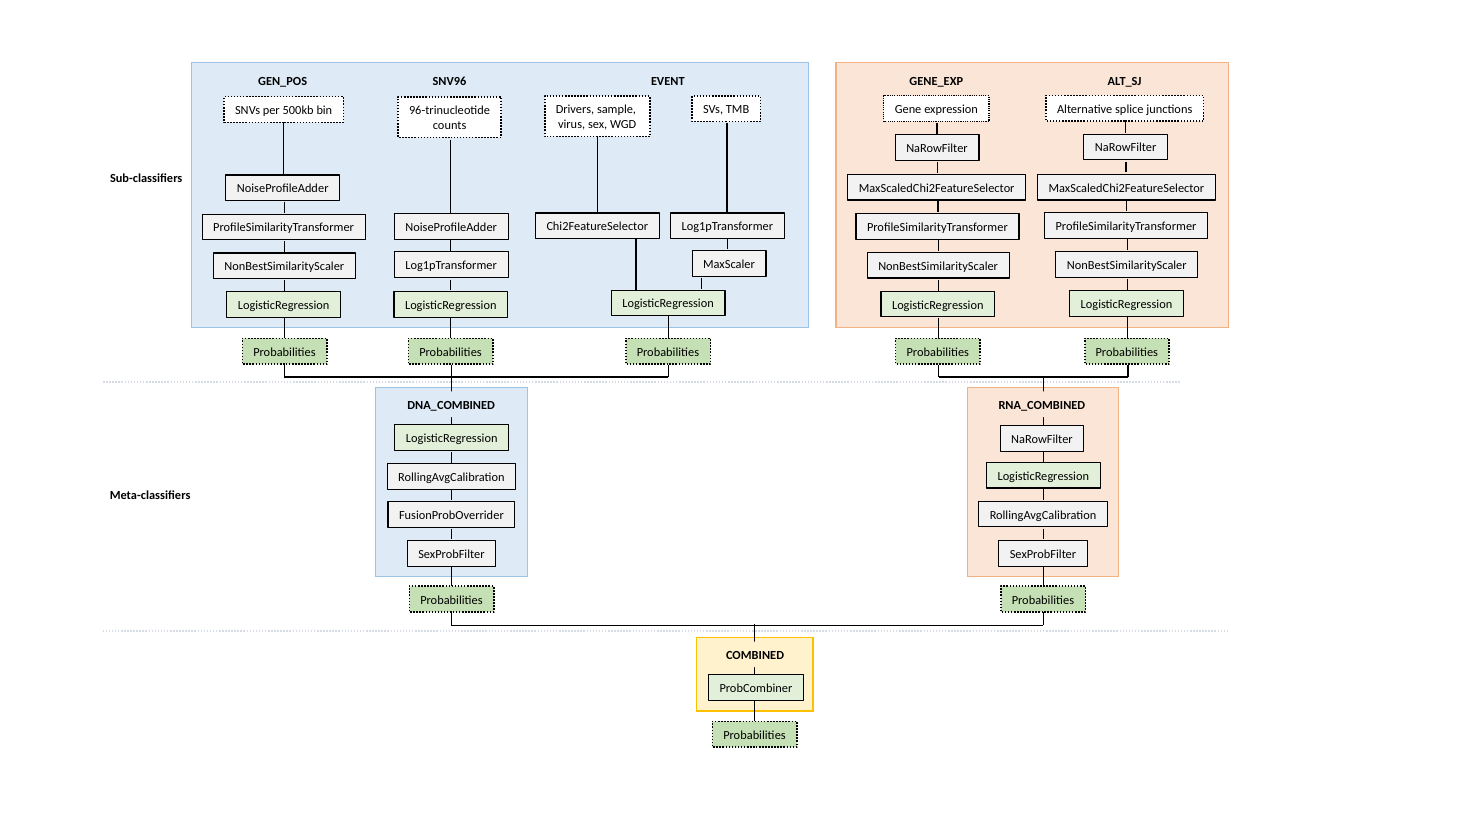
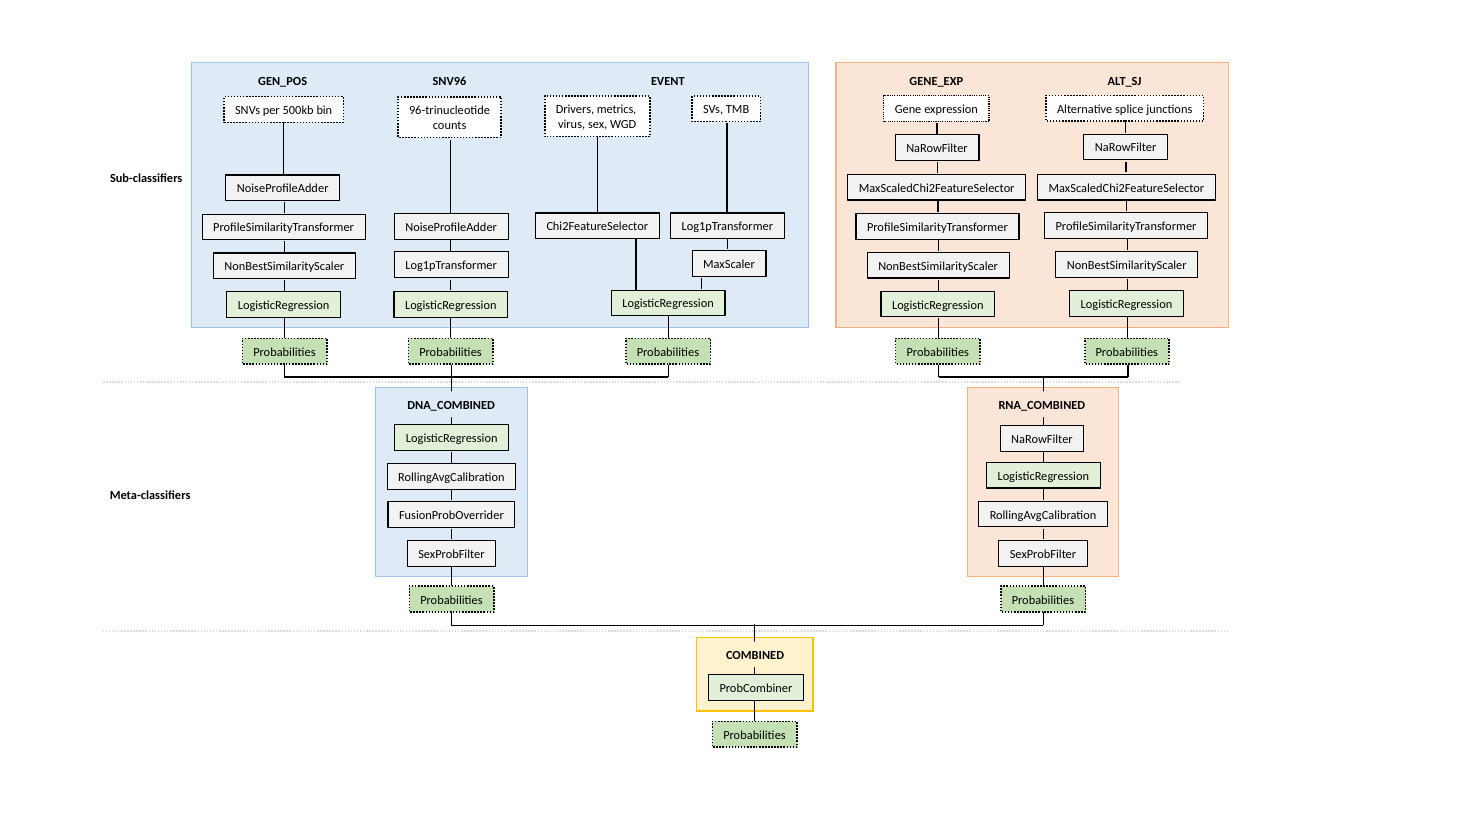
sample: sample -> metrics (617, 110)
